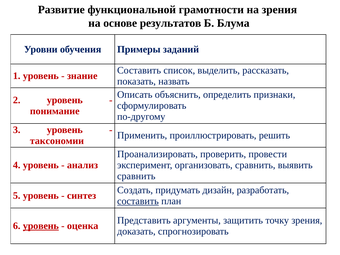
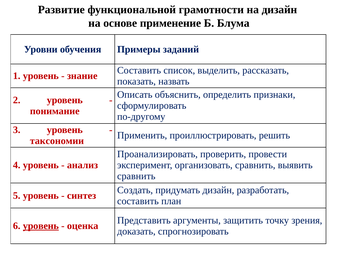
на зрения: зрения -> дизайн (279, 10)
результатов: результатов -> применение (170, 23)
составить underline: present -> none (138, 201)
